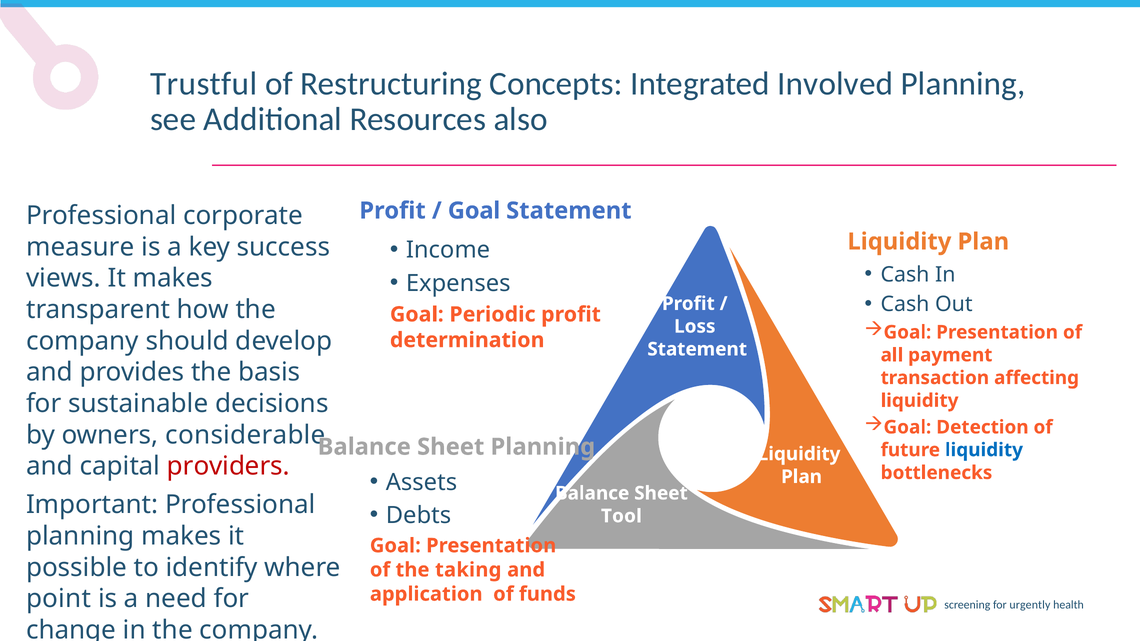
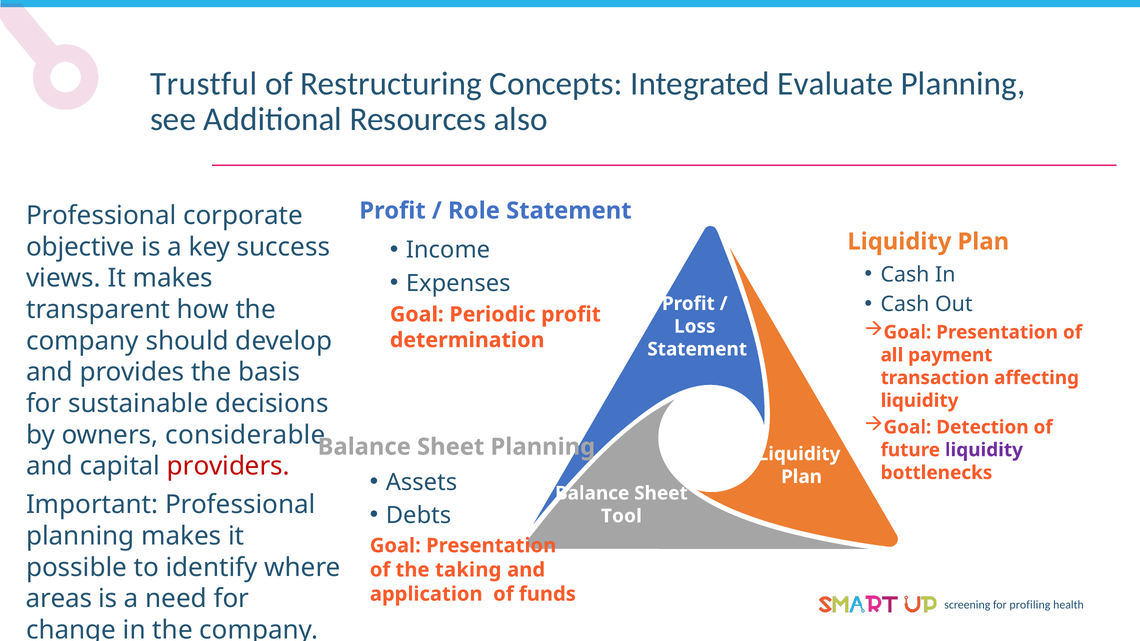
Involved: Involved -> Evaluate (835, 84)
Goal: Goal -> Role (474, 211)
measure: measure -> objective (80, 247)
liquidity colour: blue -> purple (984, 450)
point: point -> areas (59, 599)
urgently: urgently -> profiling (1030, 605)
